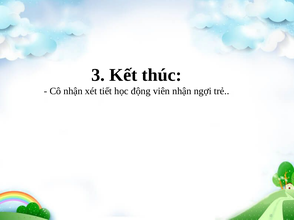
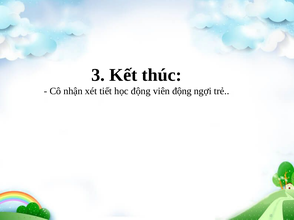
viên nhận: nhận -> động (182, 91)
